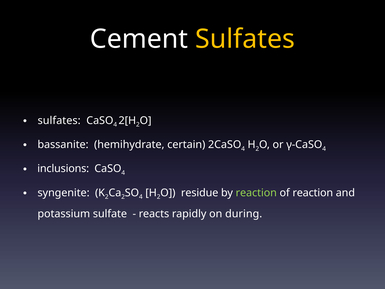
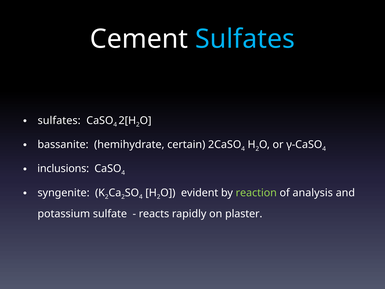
Sulfates colour: yellow -> light blue (245, 39)
residue: residue -> evident (200, 193)
of reaction: reaction -> analysis (313, 193)
during: during -> plaster (244, 214)
